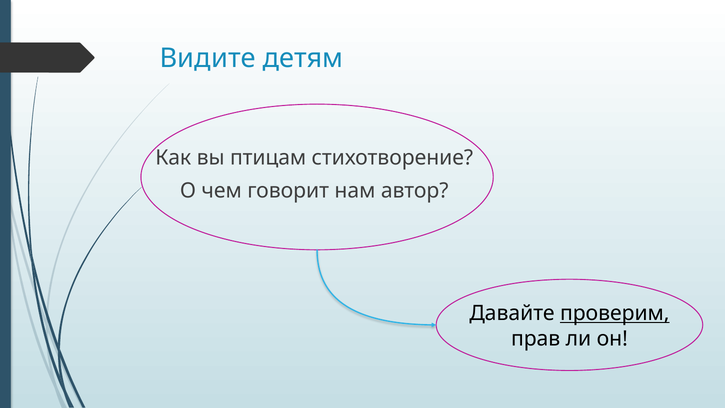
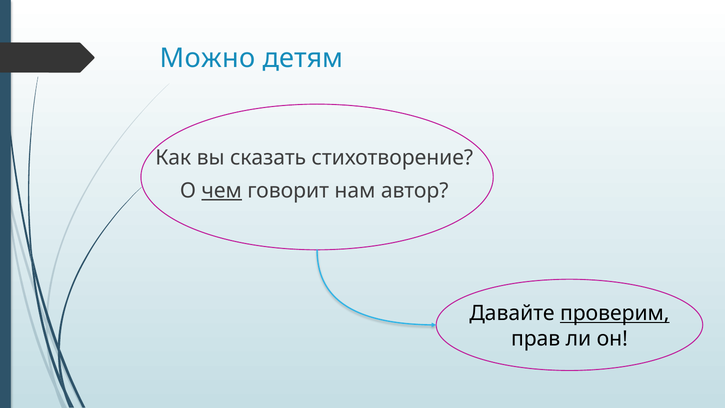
Видите: Видите -> Можно (208, 58)
птицам: птицам -> сказать (268, 158)
чем underline: none -> present (222, 191)
